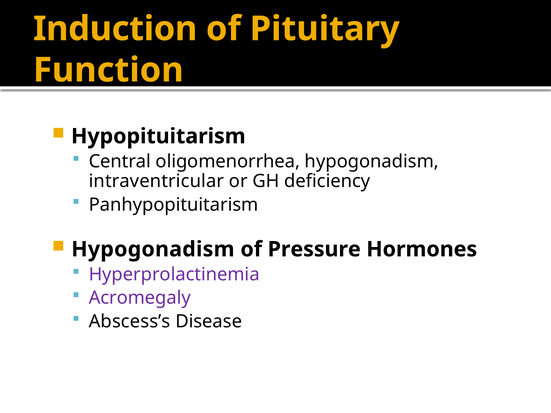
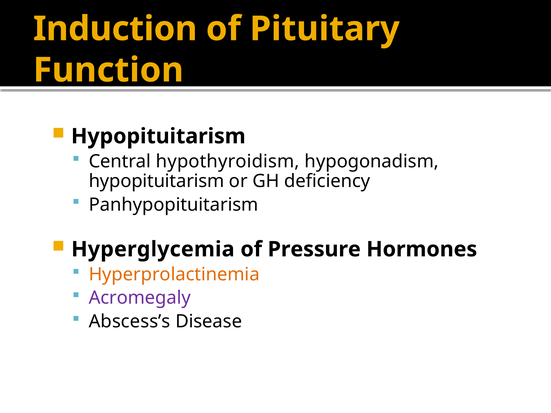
oligomenorrhea: oligomenorrhea -> hypothyroidism (228, 162)
intraventricular: intraventricular -> hypopituitarism (157, 181)
Hypogonadism: Hypogonadism -> Hyperglycemia (153, 249)
Hyperprolactinemia colour: purple -> orange (174, 275)
